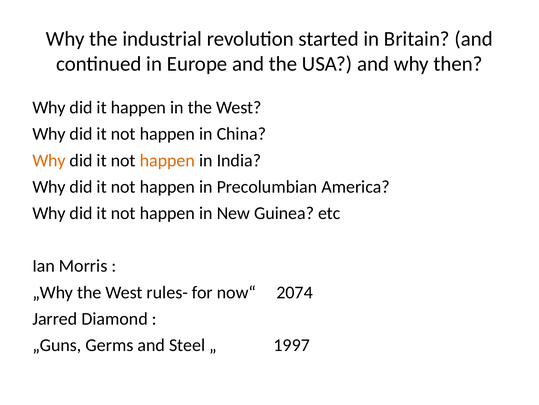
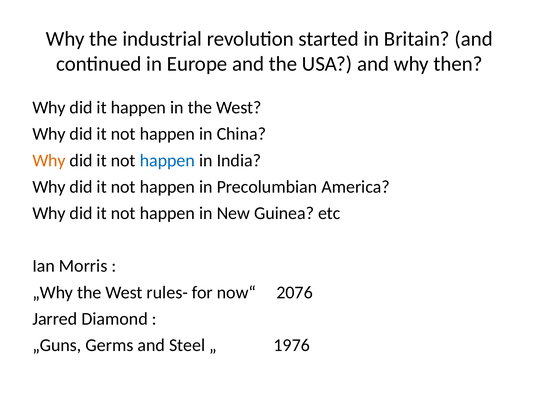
happen colour: orange -> blue (167, 160)
2074: 2074 -> 2076 (295, 292)
1997: 1997 -> 1976 (292, 345)
